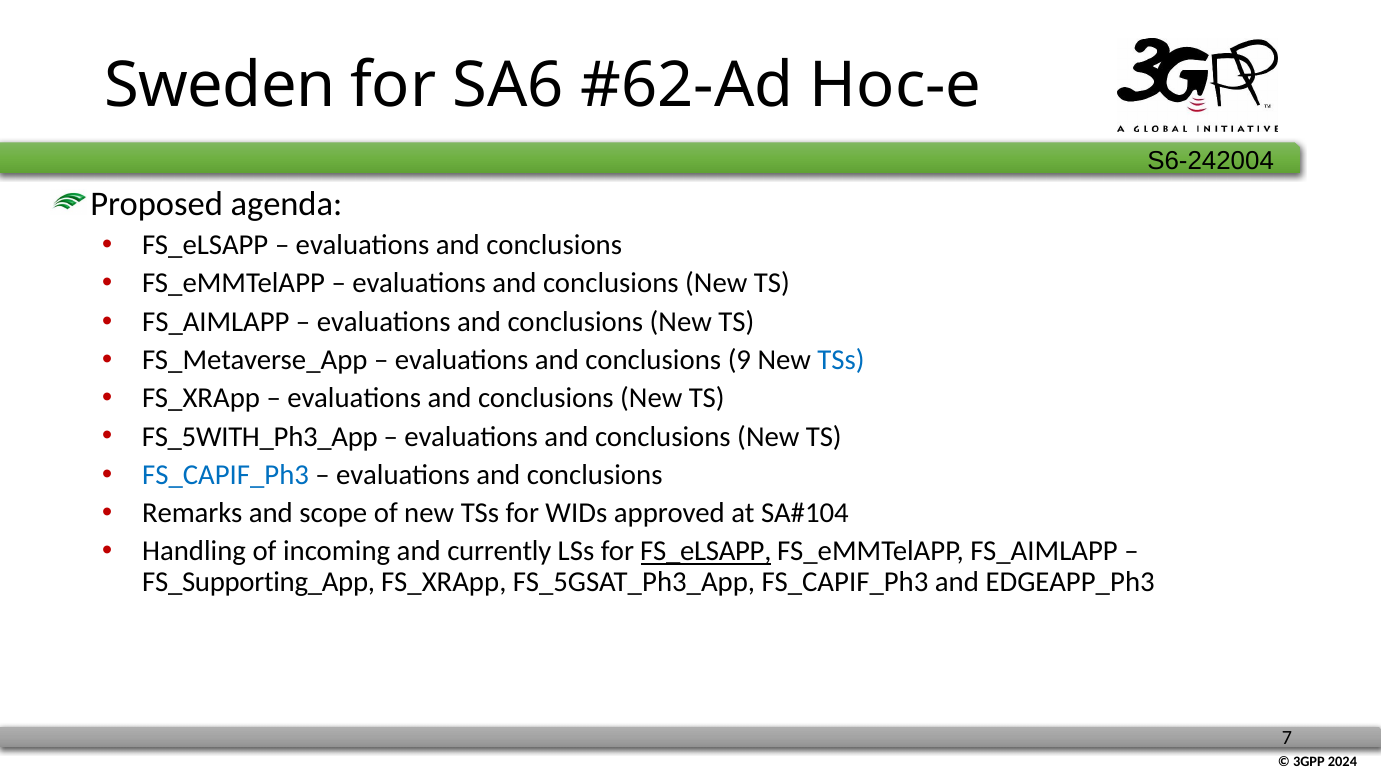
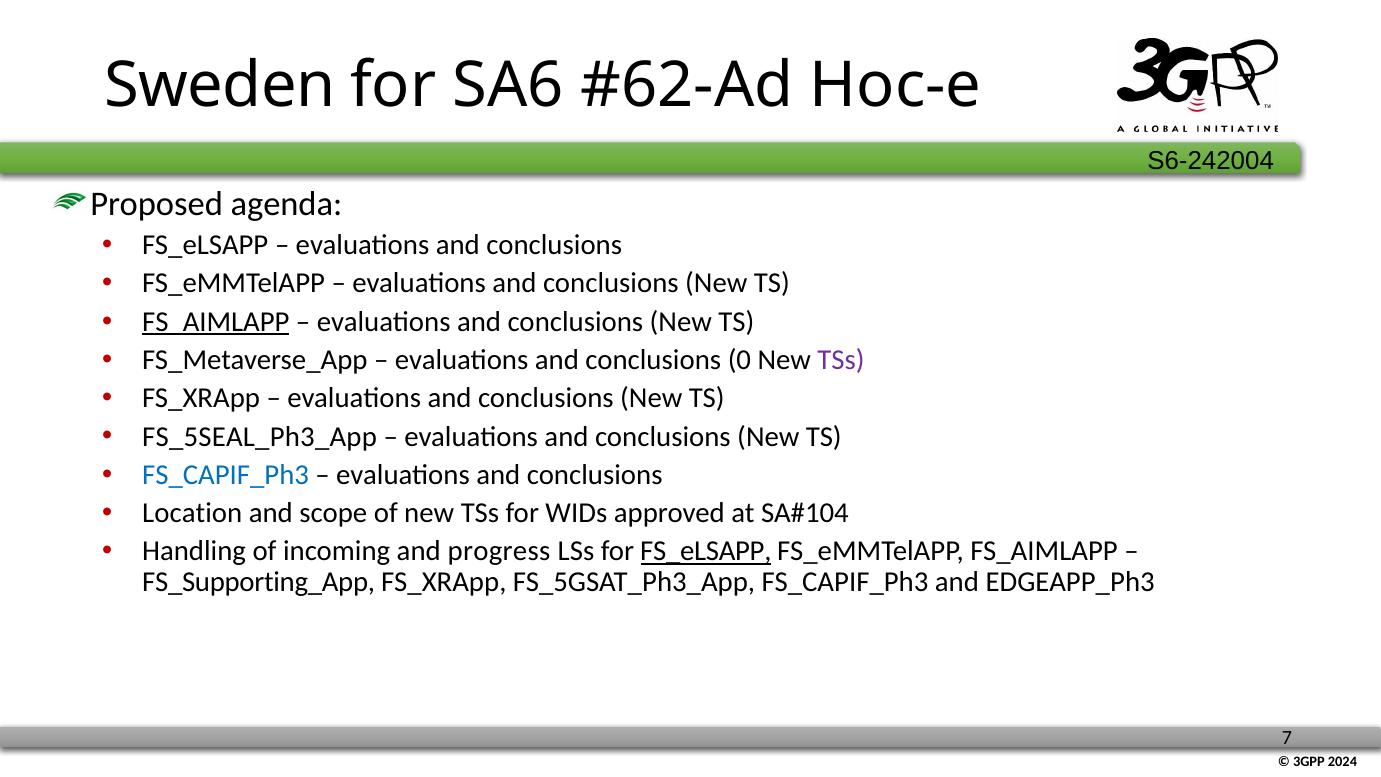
FS_AIMLAPP underline: none -> present (216, 322)
9: 9 -> 0 (739, 360)
TSs colour: blue -> purple (841, 360)
FS_5WITH_Ph3_App: FS_5WITH_Ph3_App -> FS_5SEAL_Ph3_App (260, 436)
Remarks: Remarks -> Location (192, 513)
currently: currently -> progress (499, 551)
